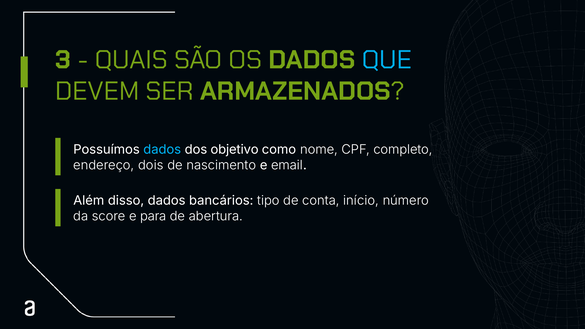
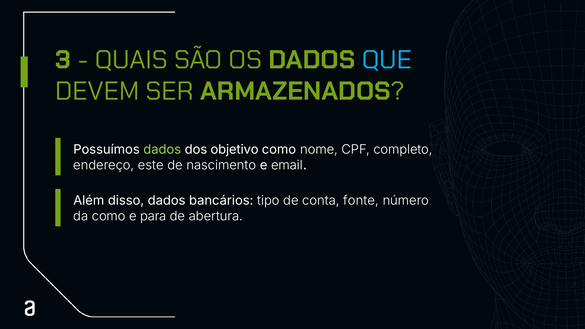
dados colour: light blue -> light green (162, 150)
dois: dois -> este (151, 165)
início: início -> fonte (361, 201)
da score: score -> como (109, 216)
